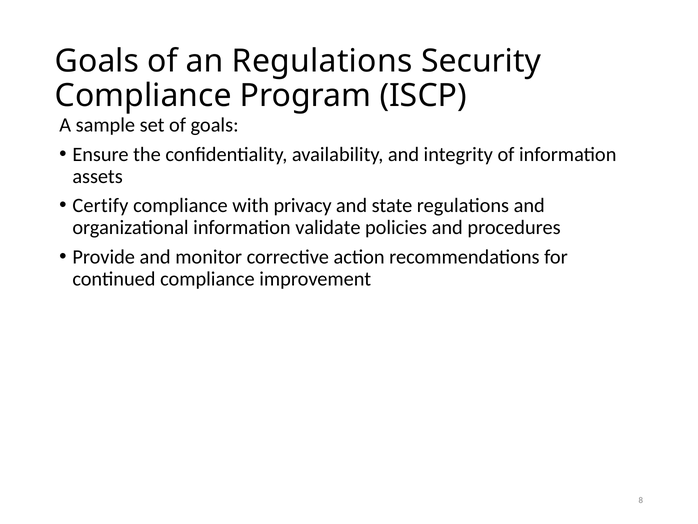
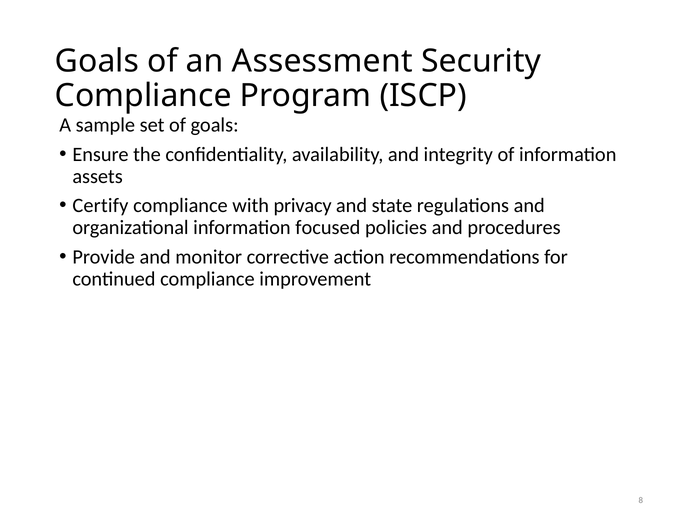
an Regulations: Regulations -> Assessment (322, 61)
validate: validate -> focused (328, 227)
